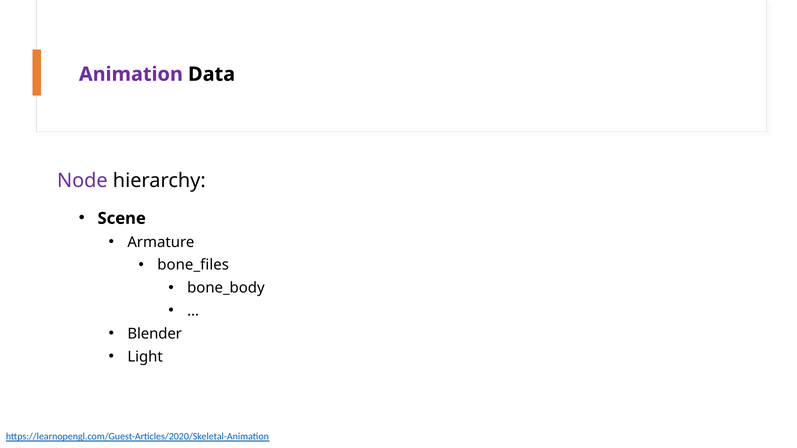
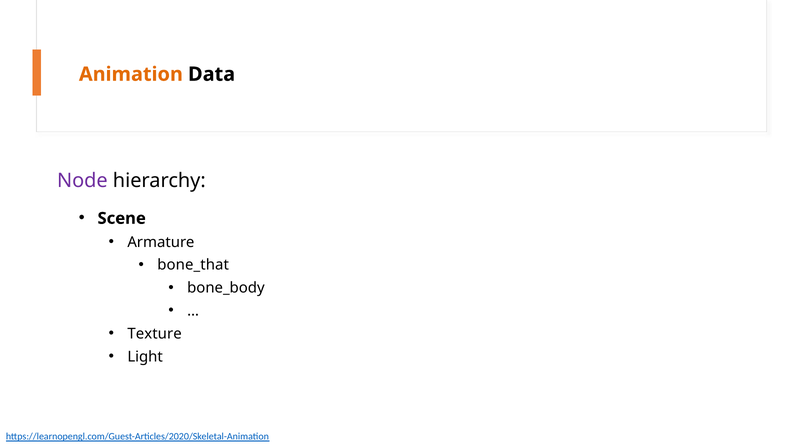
Animation colour: purple -> orange (131, 74)
bone_files: bone_files -> bone_that (193, 265)
Blender: Blender -> Texture (155, 334)
